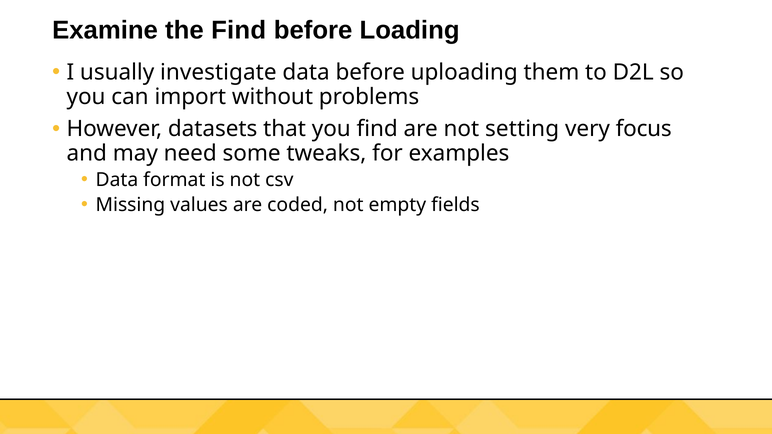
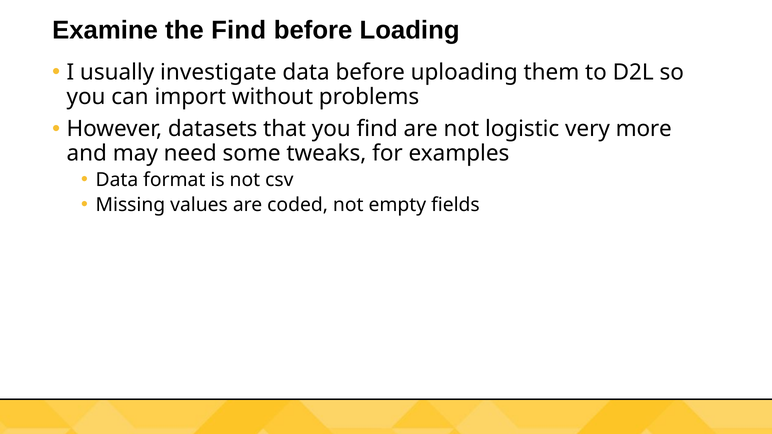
setting: setting -> logistic (522, 129)
focus: focus -> more (644, 129)
